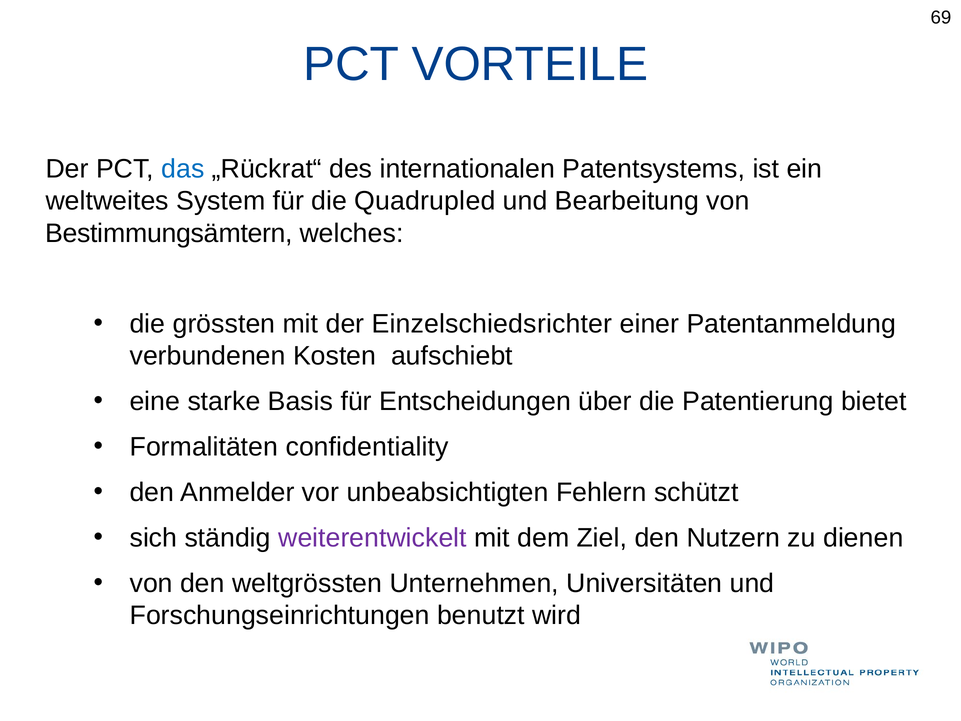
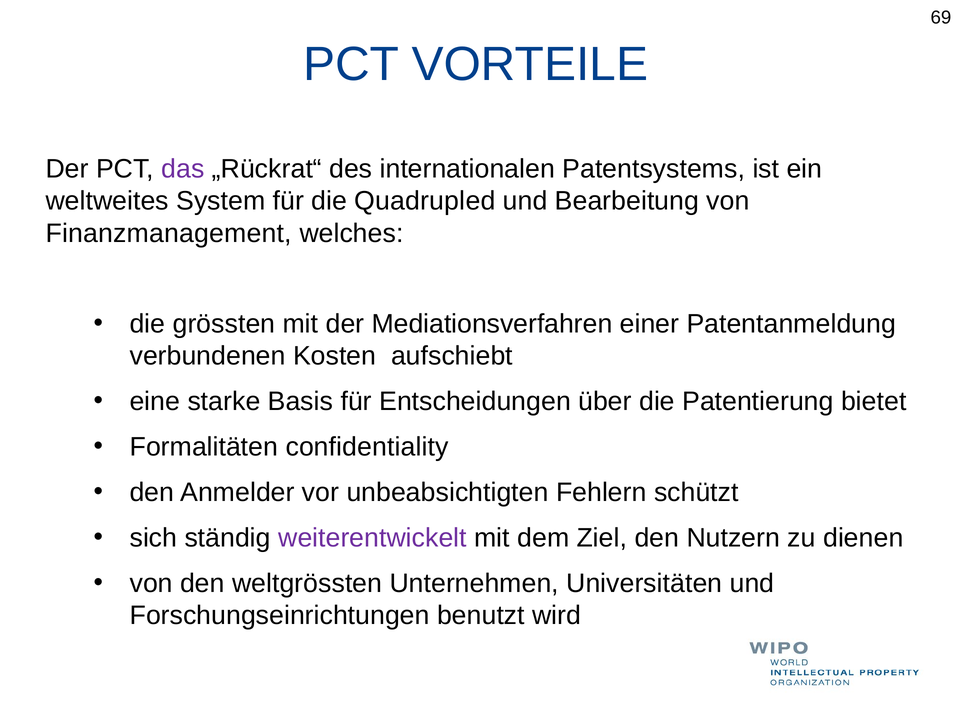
das colour: blue -> purple (183, 169)
Bestimmungsämtern: Bestimmungsämtern -> Finanzmanagement (169, 233)
Einzelschiedsrichter: Einzelschiedsrichter -> Mediationsverfahren (492, 324)
